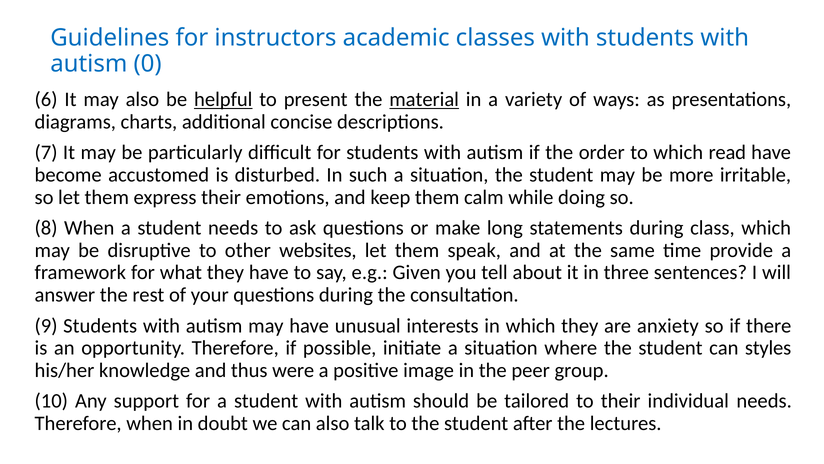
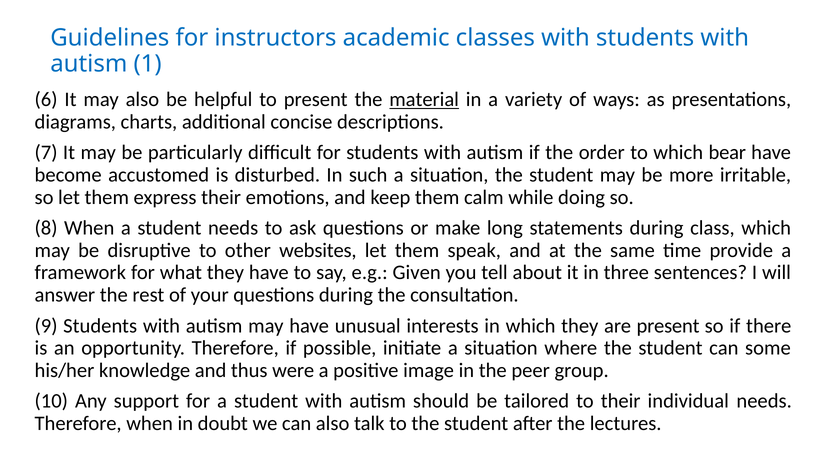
0: 0 -> 1 (148, 64)
helpful underline: present -> none (223, 99)
read: read -> bear (727, 153)
are anxiety: anxiety -> present (668, 325)
styles: styles -> some (768, 348)
